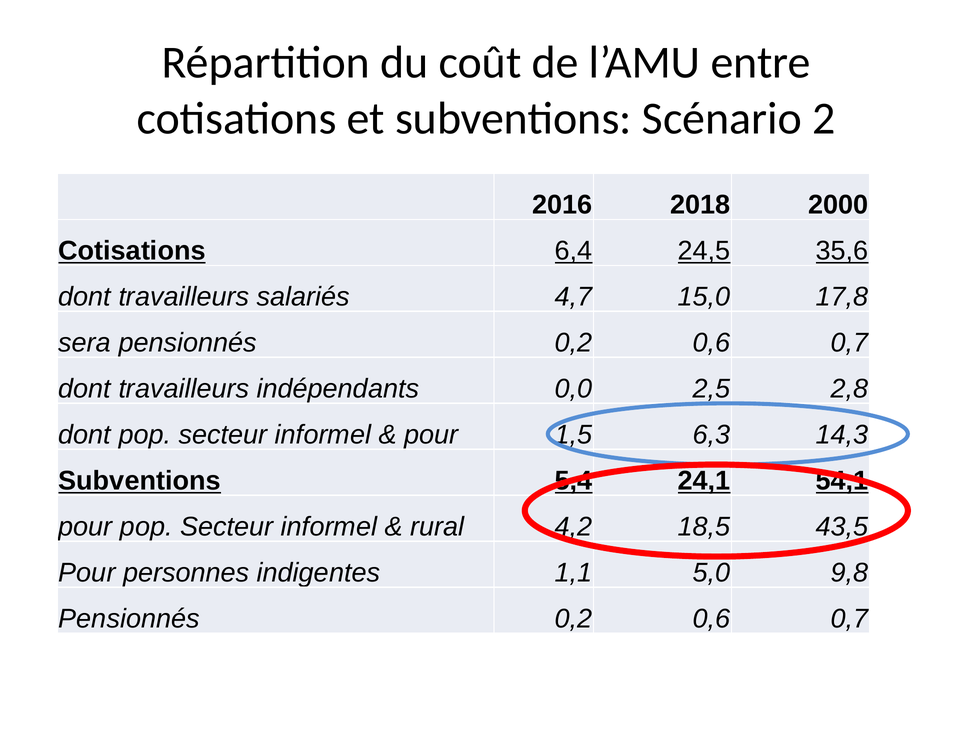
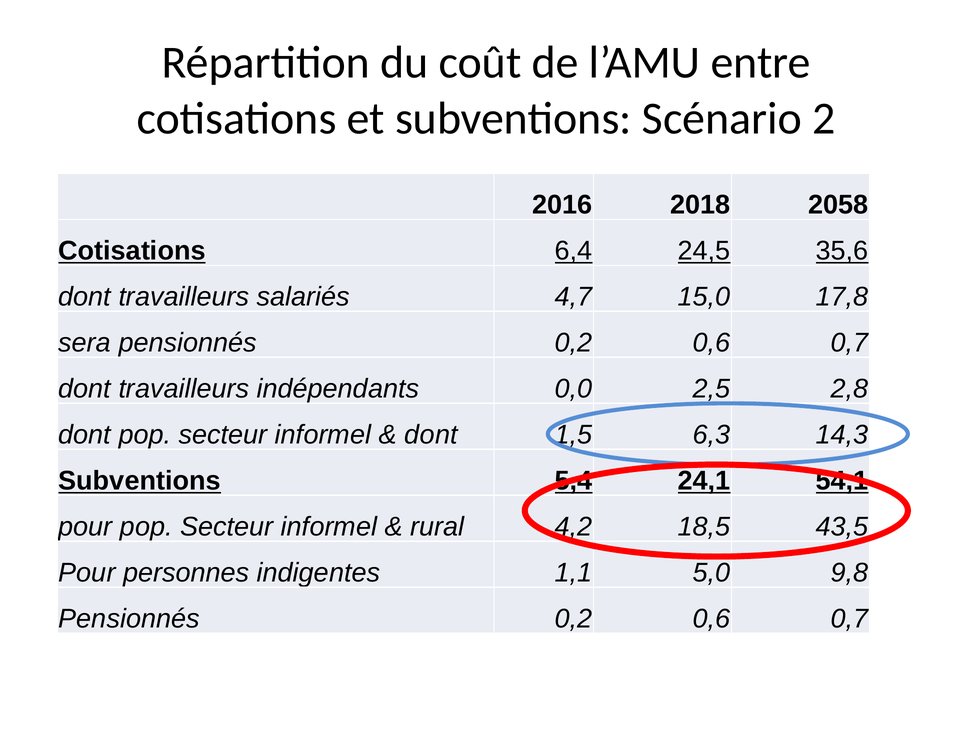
2000: 2000 -> 2058 (838, 205)
pour: pour -> dont (431, 435)
